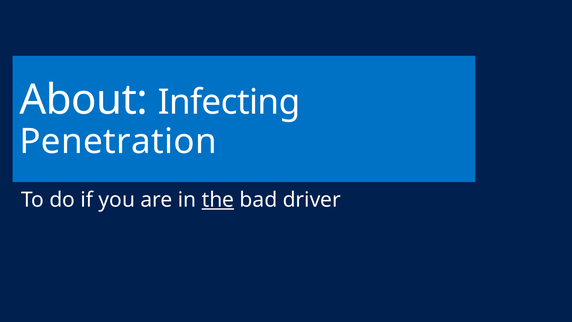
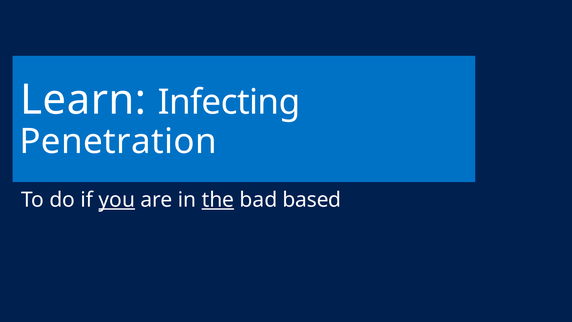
About: About -> Learn (83, 100)
you underline: none -> present (117, 200)
driver: driver -> based (312, 200)
